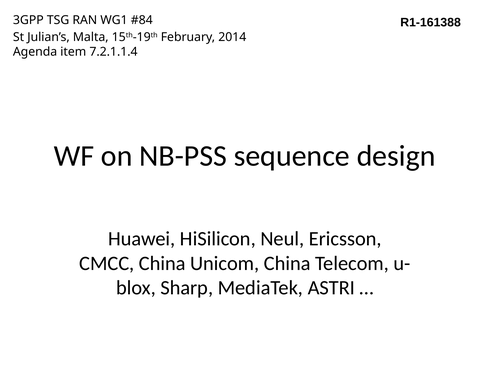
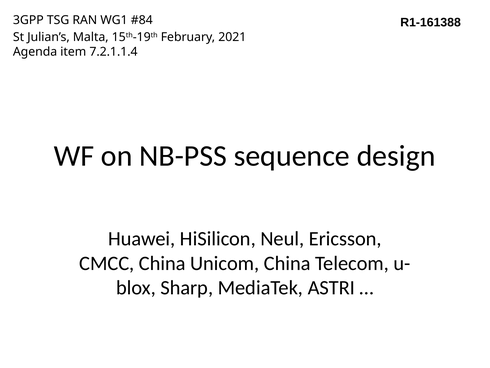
2014: 2014 -> 2021 (232, 37)
